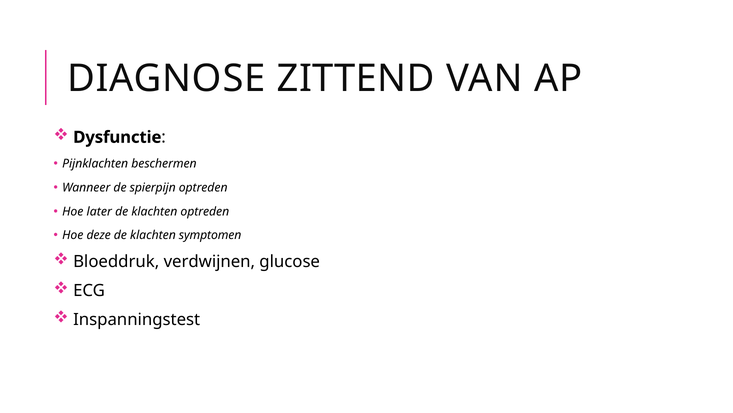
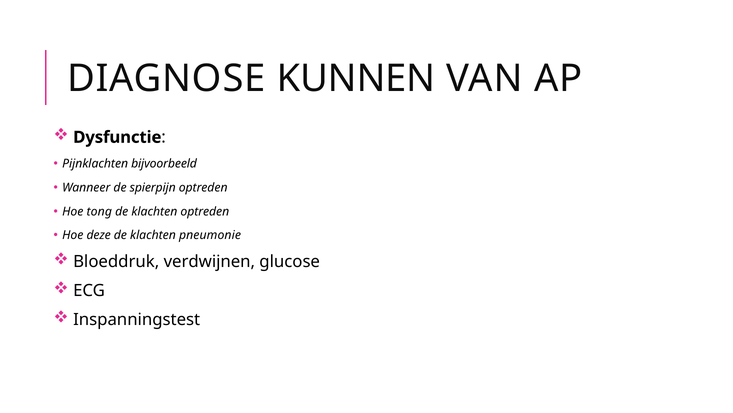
ZITTEND: ZITTEND -> KUNNEN (356, 79)
beschermen: beschermen -> bijvoorbeeld (164, 163)
later: later -> tong (99, 211)
symptomen: symptomen -> pneumonie (210, 235)
